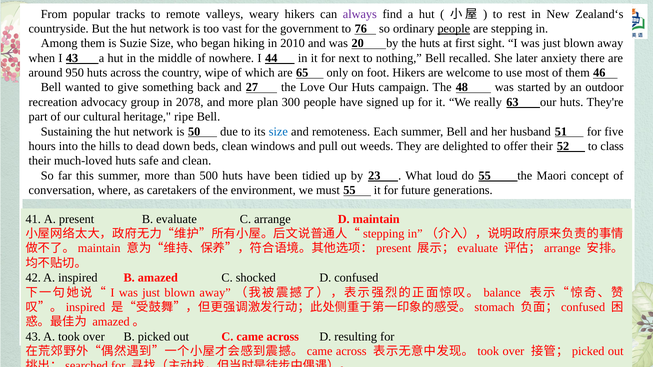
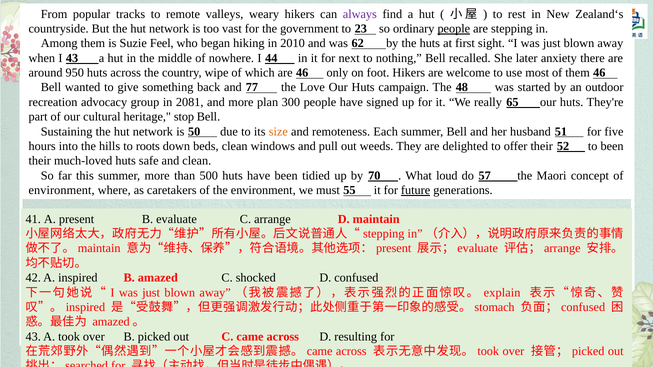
76: 76 -> 23 (361, 29)
Suzie Size: Size -> Feel (162, 43)
20: 20 -> 62 (358, 43)
are 65: 65 -> 46 (302, 73)
27: 27 -> 77 (252, 88)
2078: 2078 -> 2081 (190, 102)
63: 63 -> 65 (512, 102)
ripe: ripe -> stop (184, 117)
size colour: blue -> orange (278, 132)
dead: dead -> roots (148, 146)
to class: class -> been (612, 146)
23: 23 -> 70 (374, 176)
do 55: 55 -> 57 (485, 176)
conversation: conversation -> environment (62, 190)
future underline: none -> present (416, 190)
balance: balance -> explain (502, 293)
